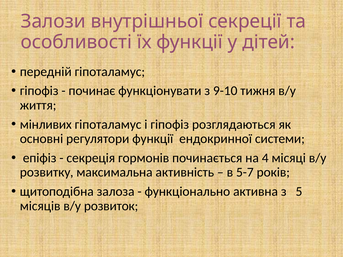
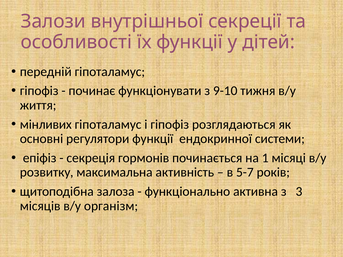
4: 4 -> 1 (265, 158)
5: 5 -> 3 (299, 192)
розвиток: розвиток -> оpганiзм (111, 206)
